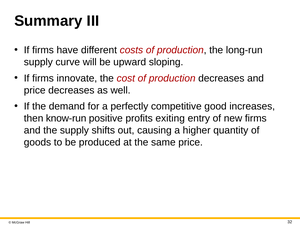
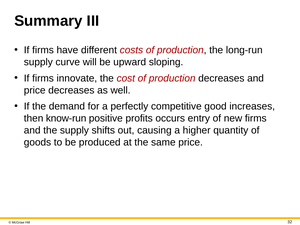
exiting: exiting -> occurs (170, 118)
